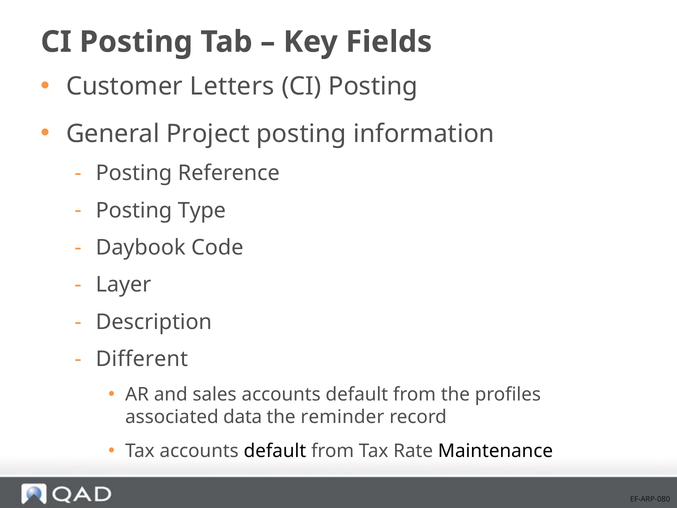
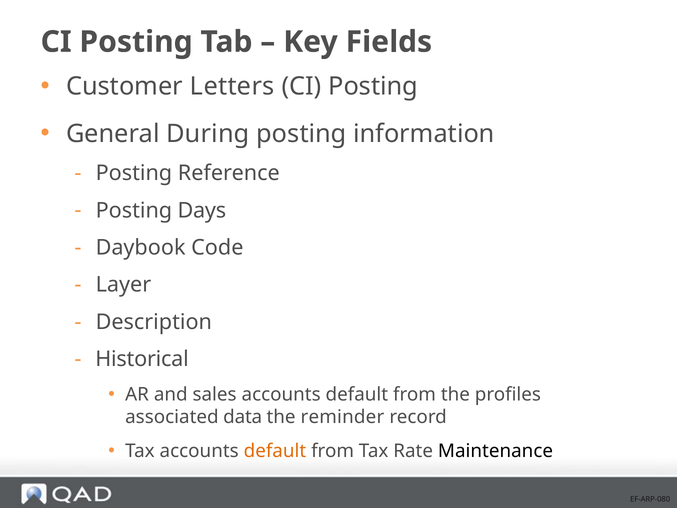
Project: Project -> During (208, 134)
Type: Type -> Days (202, 210)
Different: Different -> Historical (142, 359)
default colour: black -> orange (275, 451)
